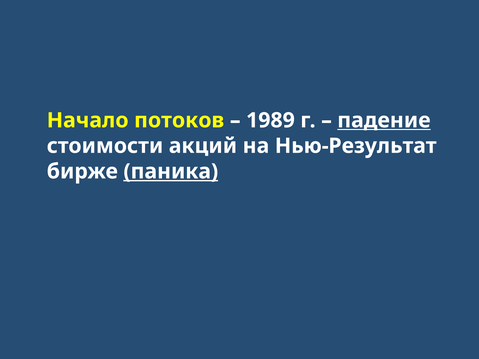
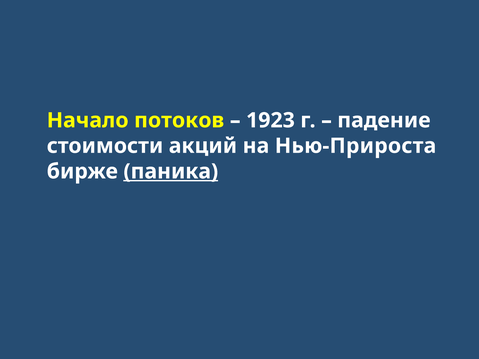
1989: 1989 -> 1923 (270, 120)
падение underline: present -> none (384, 120)
Нью-Результат: Нью-Результат -> Нью-Прироста (356, 146)
